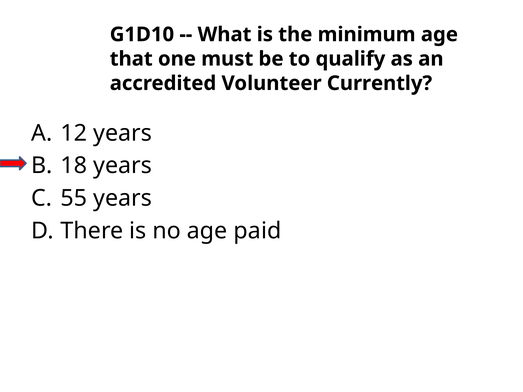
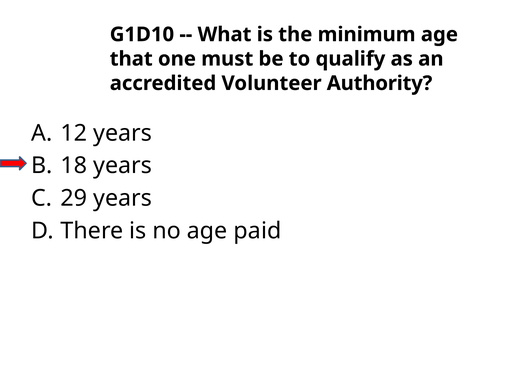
Currently: Currently -> Authority (380, 83)
55: 55 -> 29 (74, 198)
